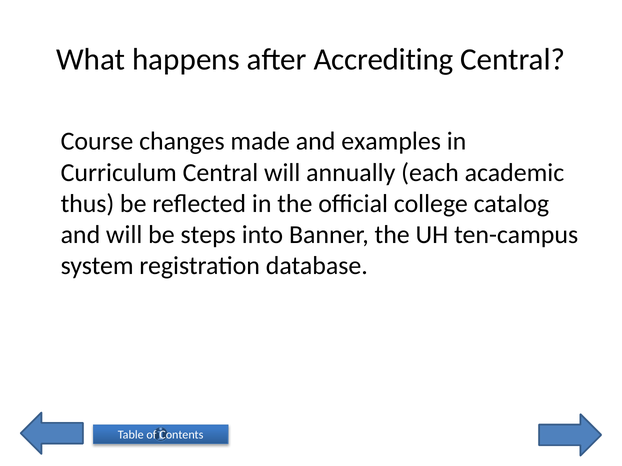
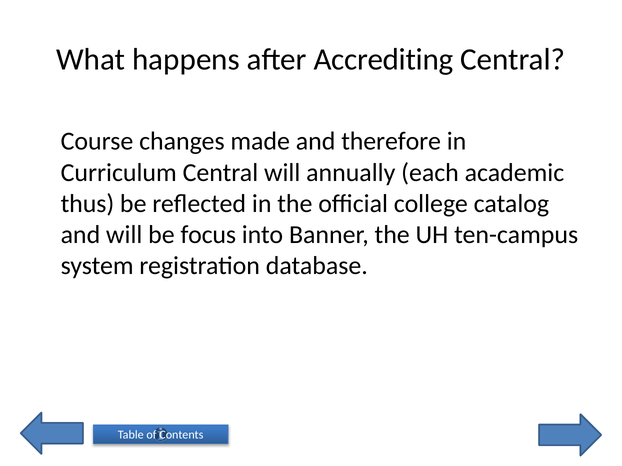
examples: examples -> therefore (391, 141)
steps: steps -> focus (208, 235)
